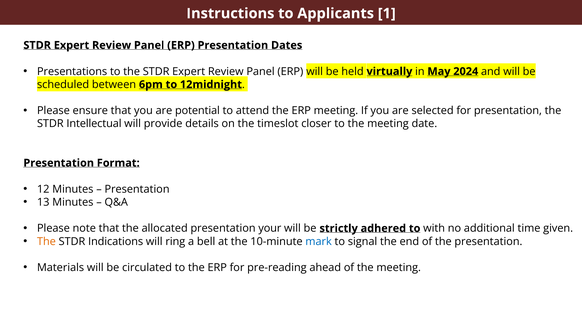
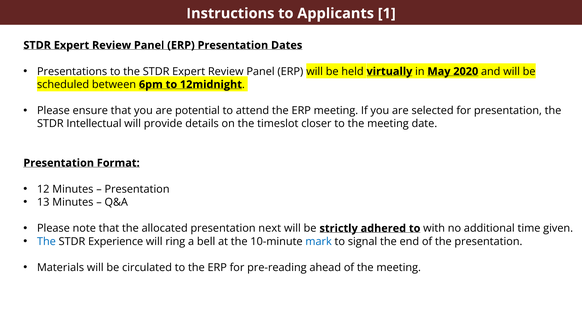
2024: 2024 -> 2020 (466, 71)
your: your -> next (270, 229)
The colour: orange -> blue (46, 242)
Indications: Indications -> Experience (116, 242)
